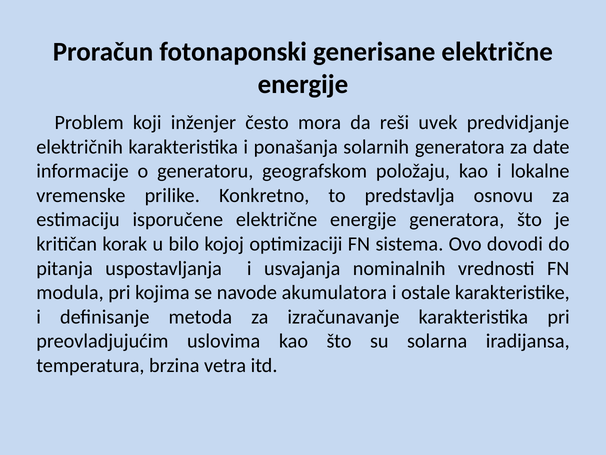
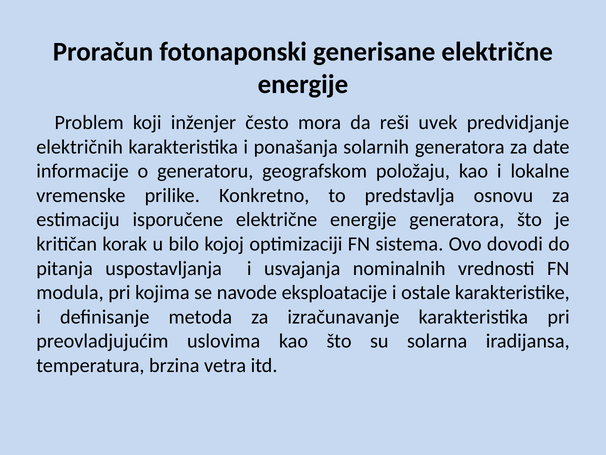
akumulatora: akumulatora -> eksploatacije (334, 292)
